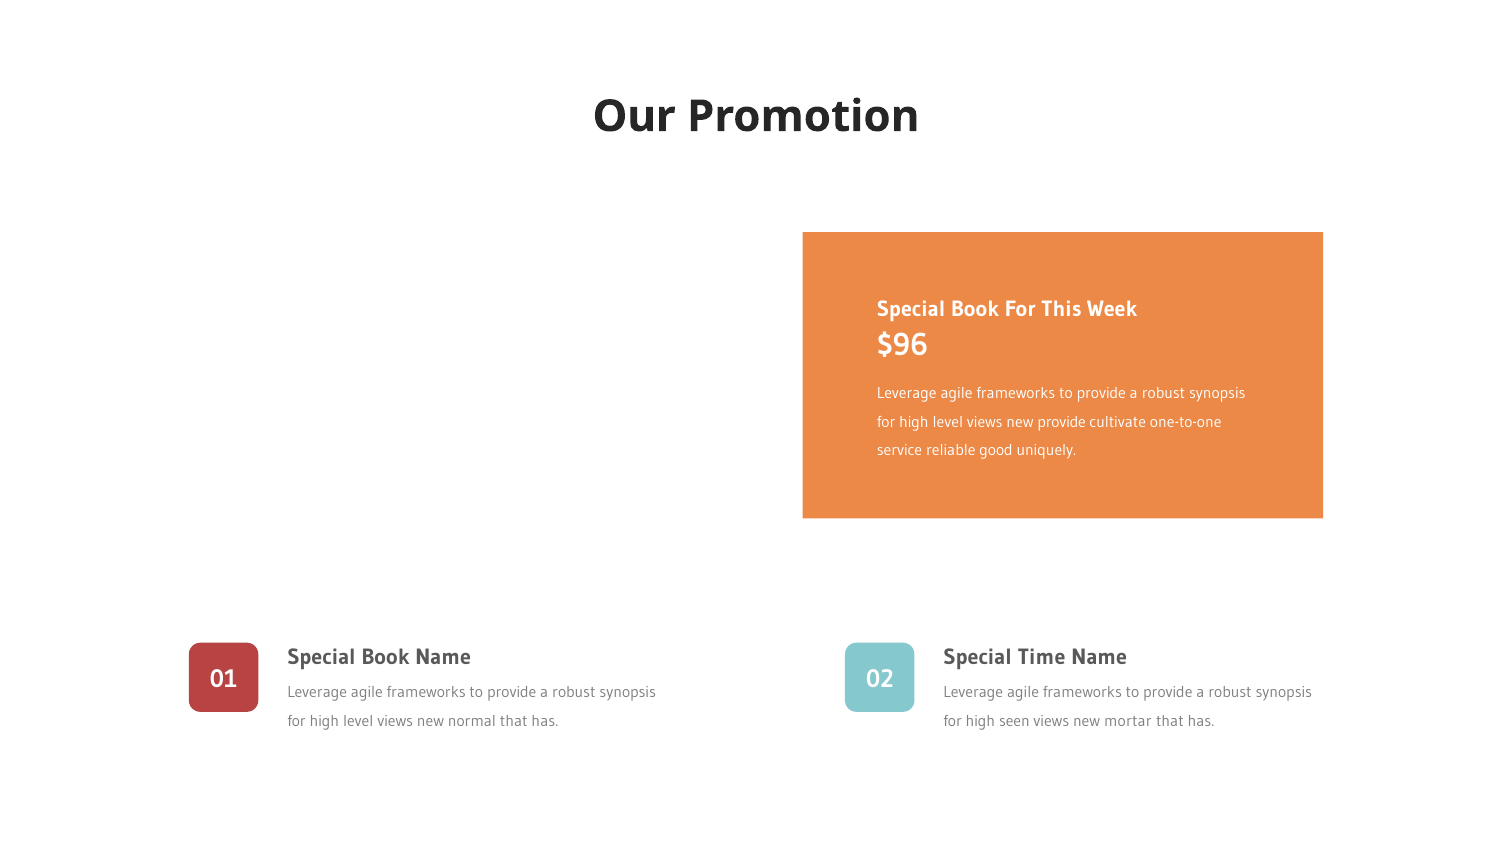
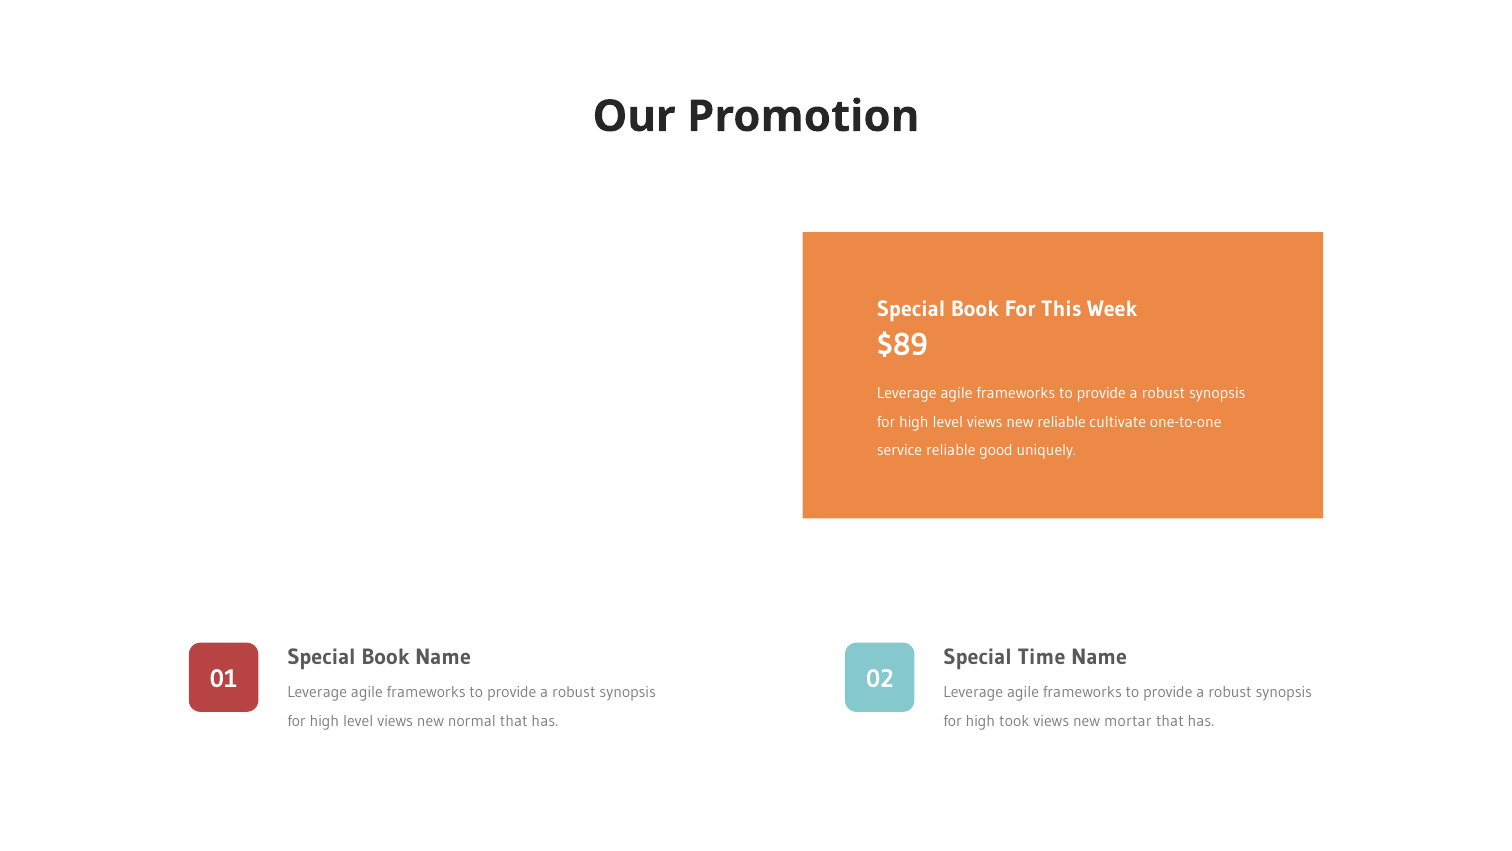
$96: $96 -> $89 (902, 345)
new provide: provide -> reliable (1062, 422)
seen: seen -> took (1014, 720)
